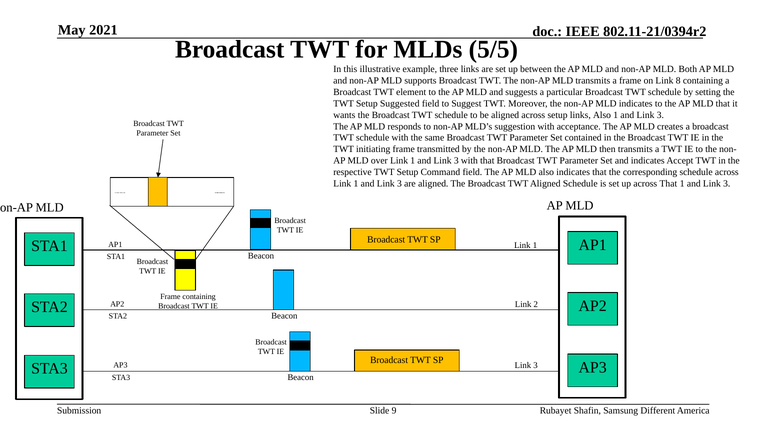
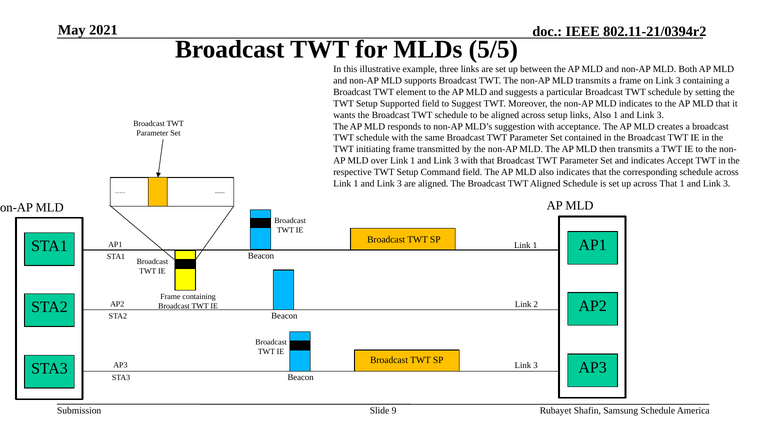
on Link 8: 8 -> 3 (678, 81)
Suggested: Suggested -> Supported (400, 103)
Samsung Different: Different -> Schedule (658, 410)
